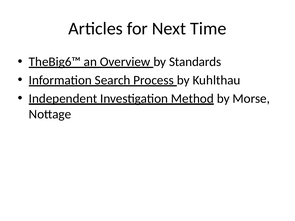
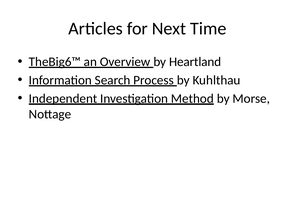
Standards: Standards -> Heartland (195, 62)
